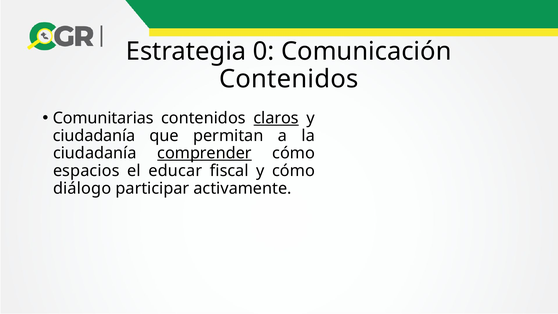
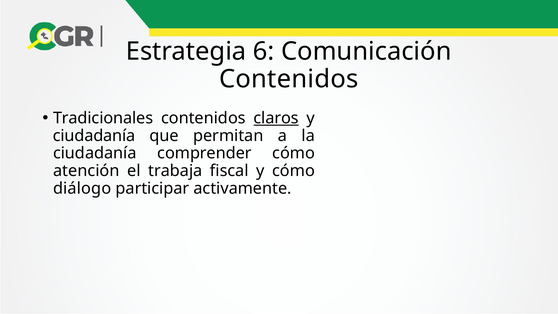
0: 0 -> 6 (264, 51)
Comunitarias: Comunitarias -> Tradicionales (103, 118)
comprender underline: present -> none (204, 153)
espacios: espacios -> atención (86, 171)
educar: educar -> trabaja (175, 171)
